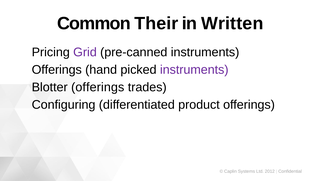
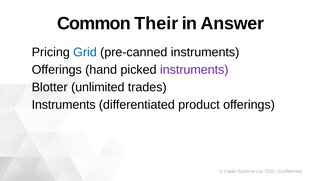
Written: Written -> Answer (232, 24)
Grid colour: purple -> blue (85, 52)
Blotter offerings: offerings -> unlimited (98, 87)
Configuring: Configuring -> Instruments (64, 105)
